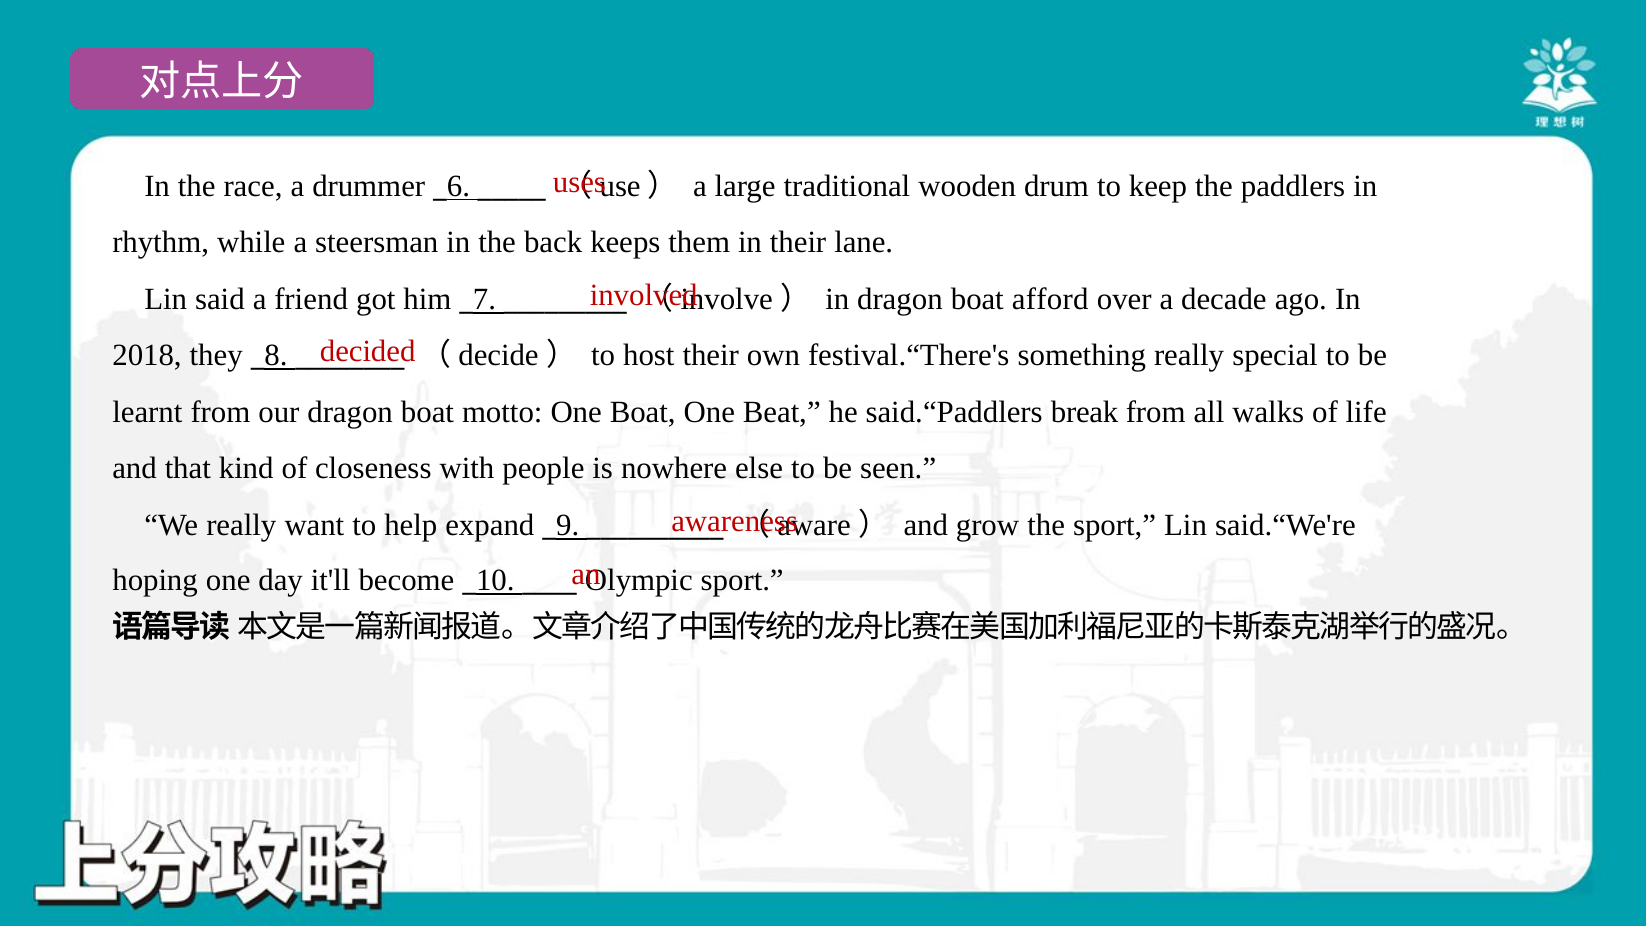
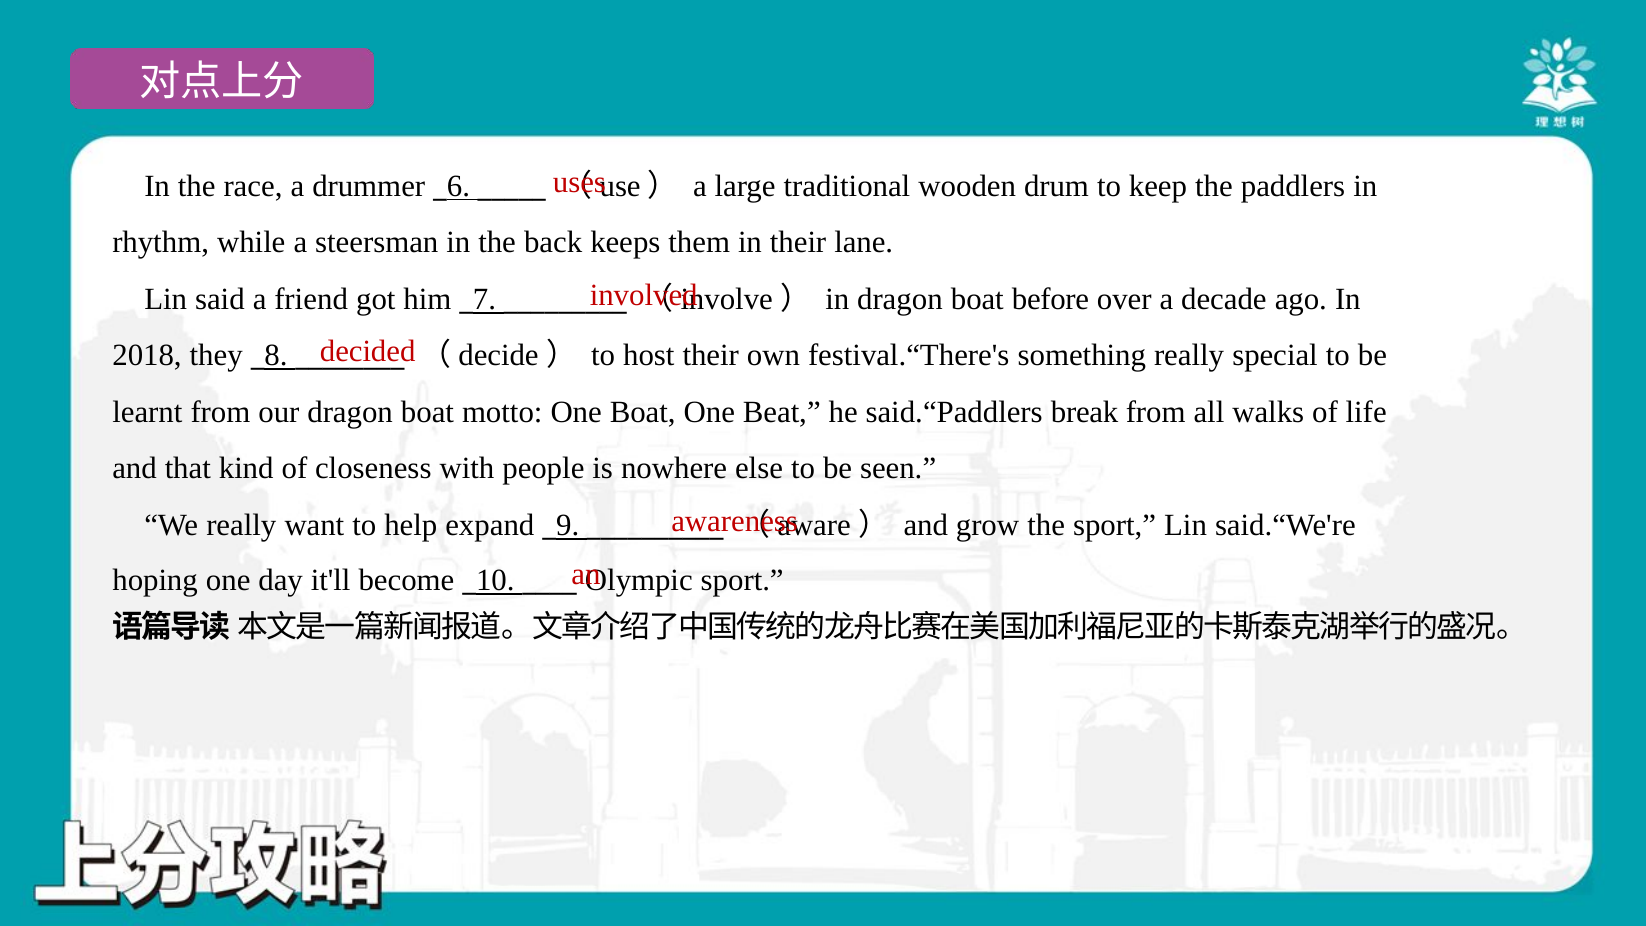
afford: afford -> before (1051, 299)
